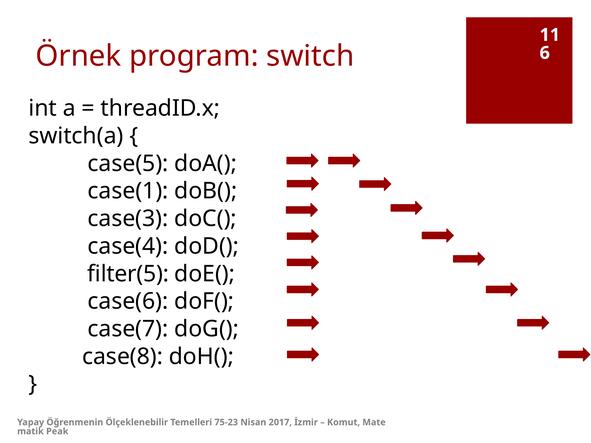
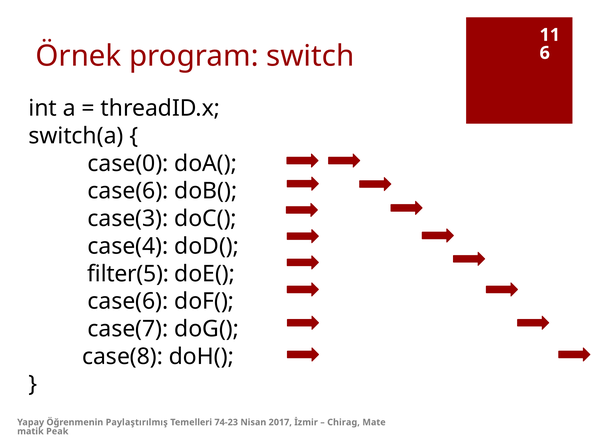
case(5: case(5 -> case(0 (128, 164)
case(1: case(1 -> case(6 (128, 191)
Ölçeklenebilir: Ölçeklenebilir -> Paylaştırılmış (137, 423)
75-23: 75-23 -> 74-23 (226, 423)
Komut: Komut -> Chirag (344, 423)
